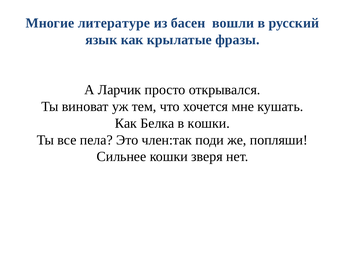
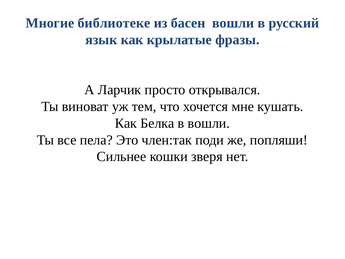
литературе: литературе -> библиотеке (114, 23)
в кошки: кошки -> вошли (209, 123)
